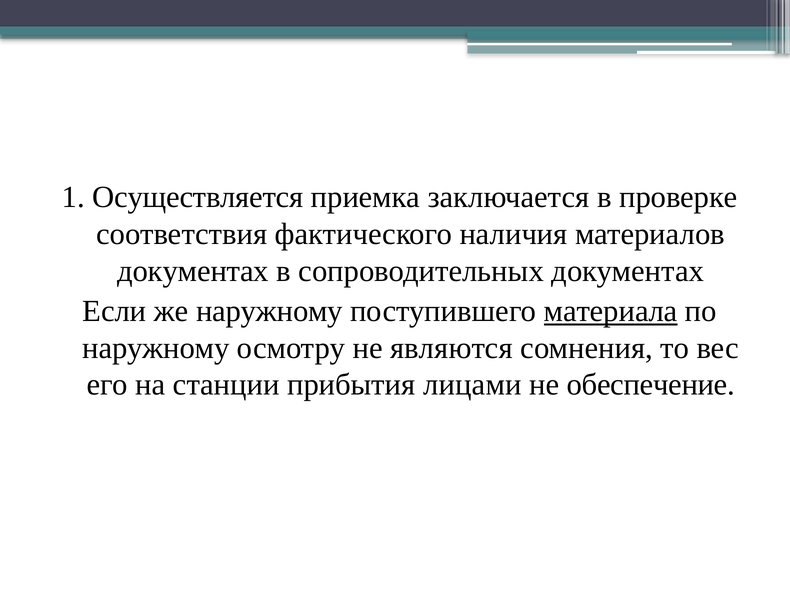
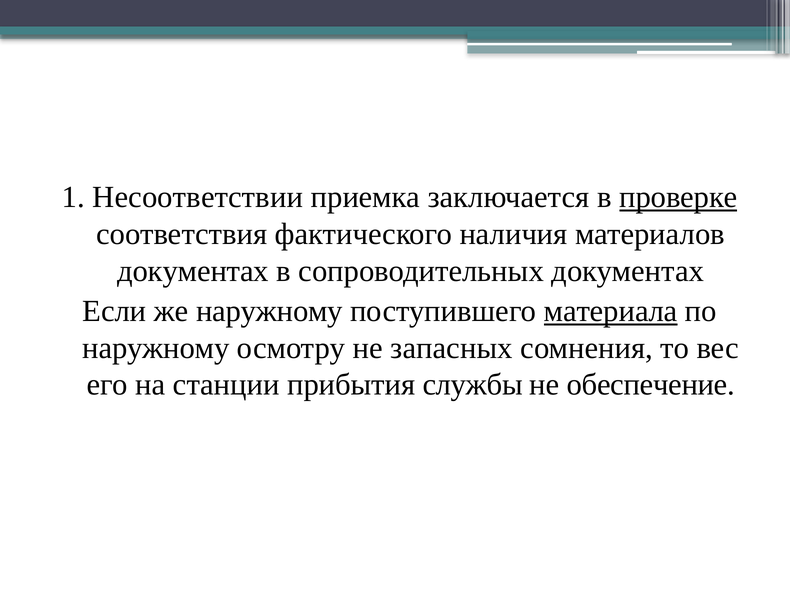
Осуществляется: Осуществляется -> Несоответствии (198, 197)
проверке underline: none -> present (678, 197)
являются: являются -> запасных (452, 348)
лицами: лицами -> службы (473, 385)
